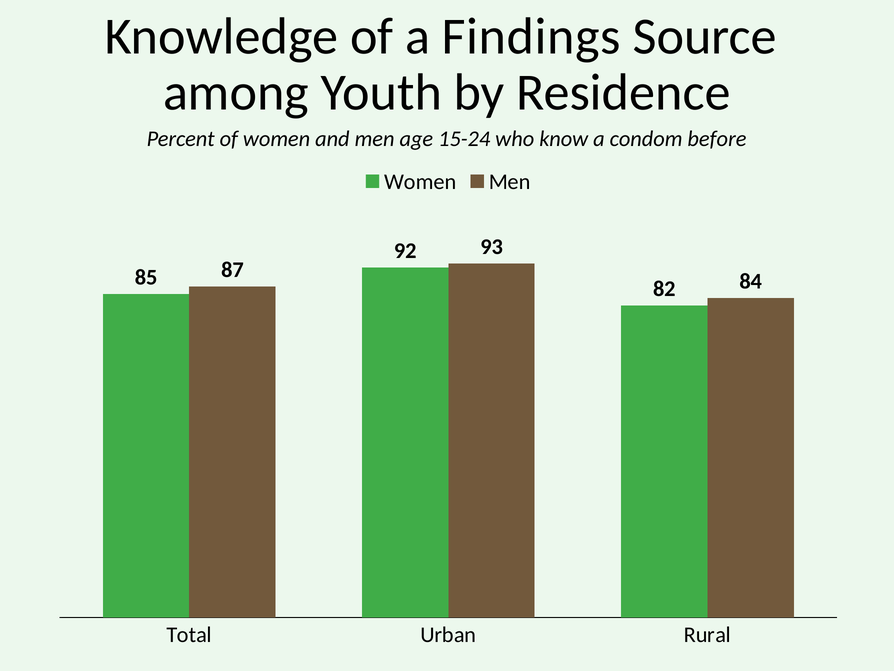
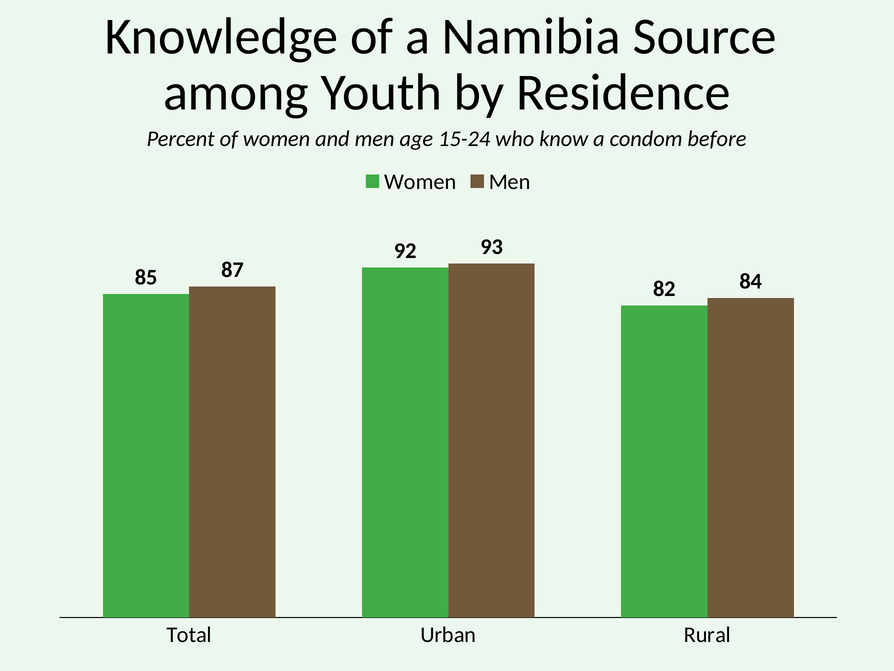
Findings: Findings -> Namibia (531, 36)
